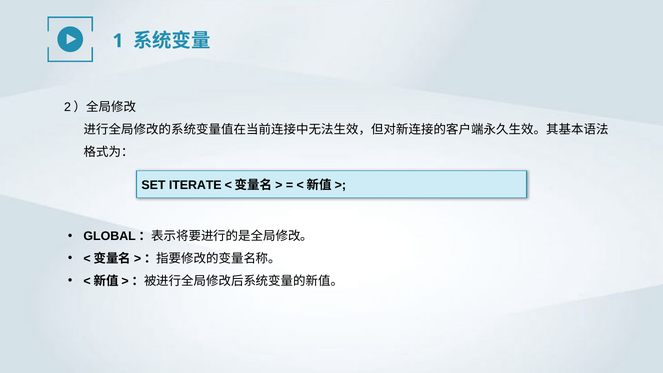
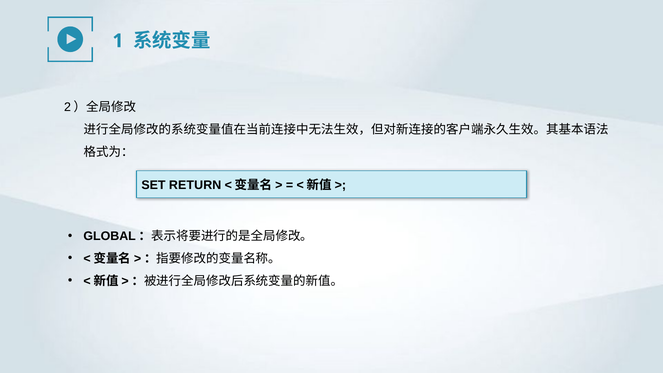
ITERATE: ITERATE -> RETURN (195, 185)
